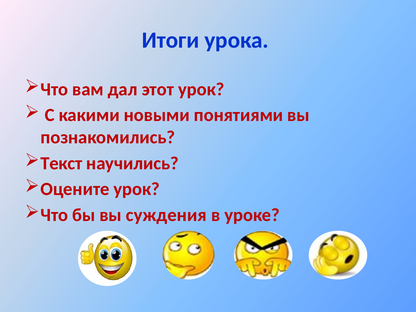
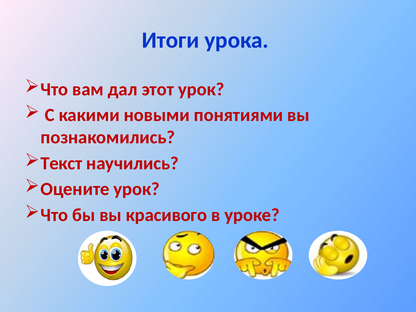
суждения: суждения -> красивого (166, 215)
